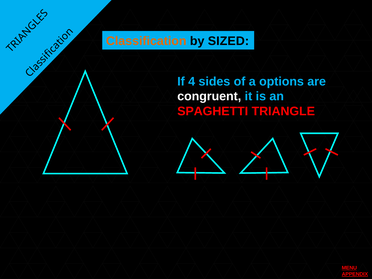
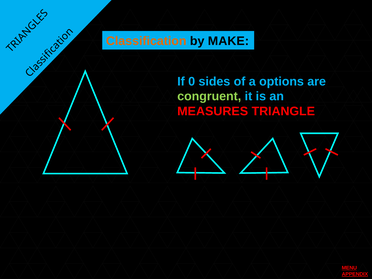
SIZED: SIZED -> MAKE (228, 41)
4: 4 -> 0 (192, 81)
congruent colour: white -> light green (209, 96)
SPAGHETTI: SPAGHETTI -> MEASURES (213, 111)
